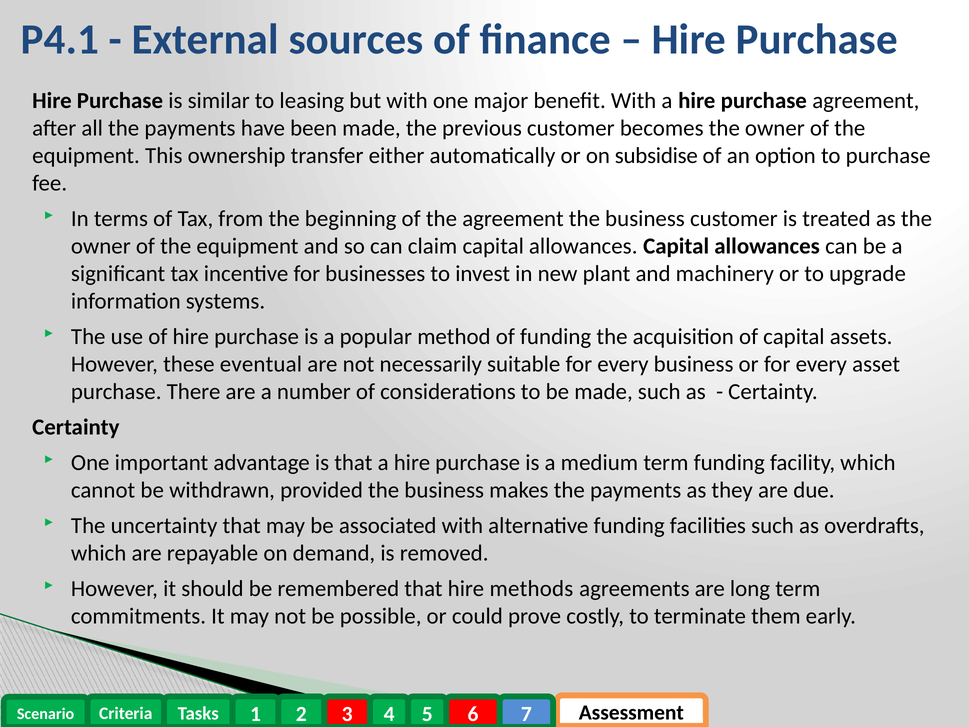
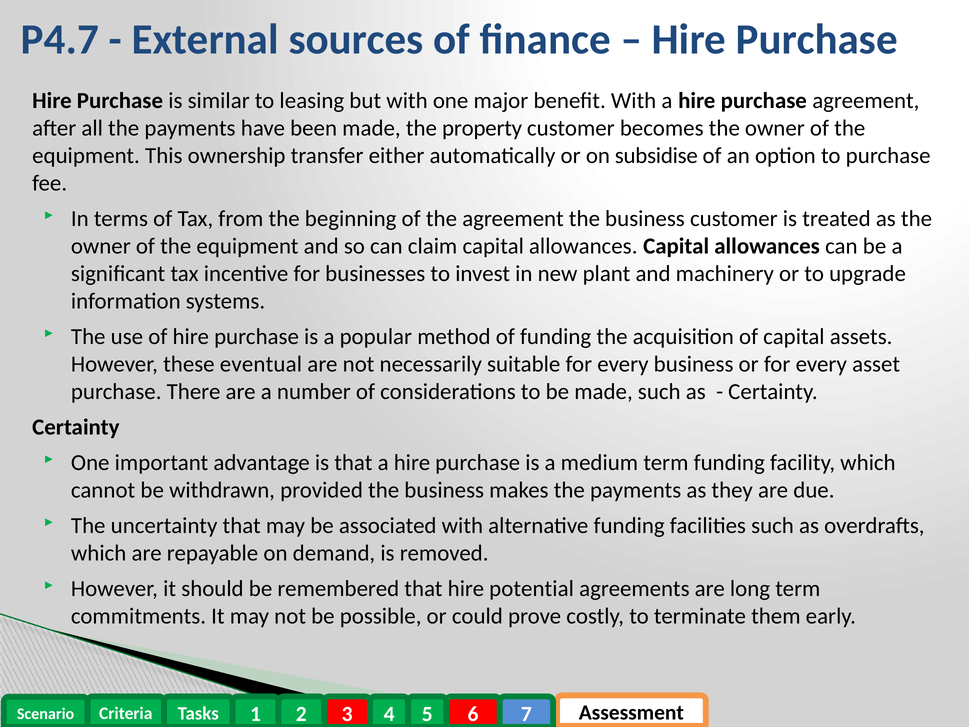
P4.1: P4.1 -> P4.7 (60, 39)
previous: previous -> property (482, 128)
methods: methods -> potential (532, 589)
